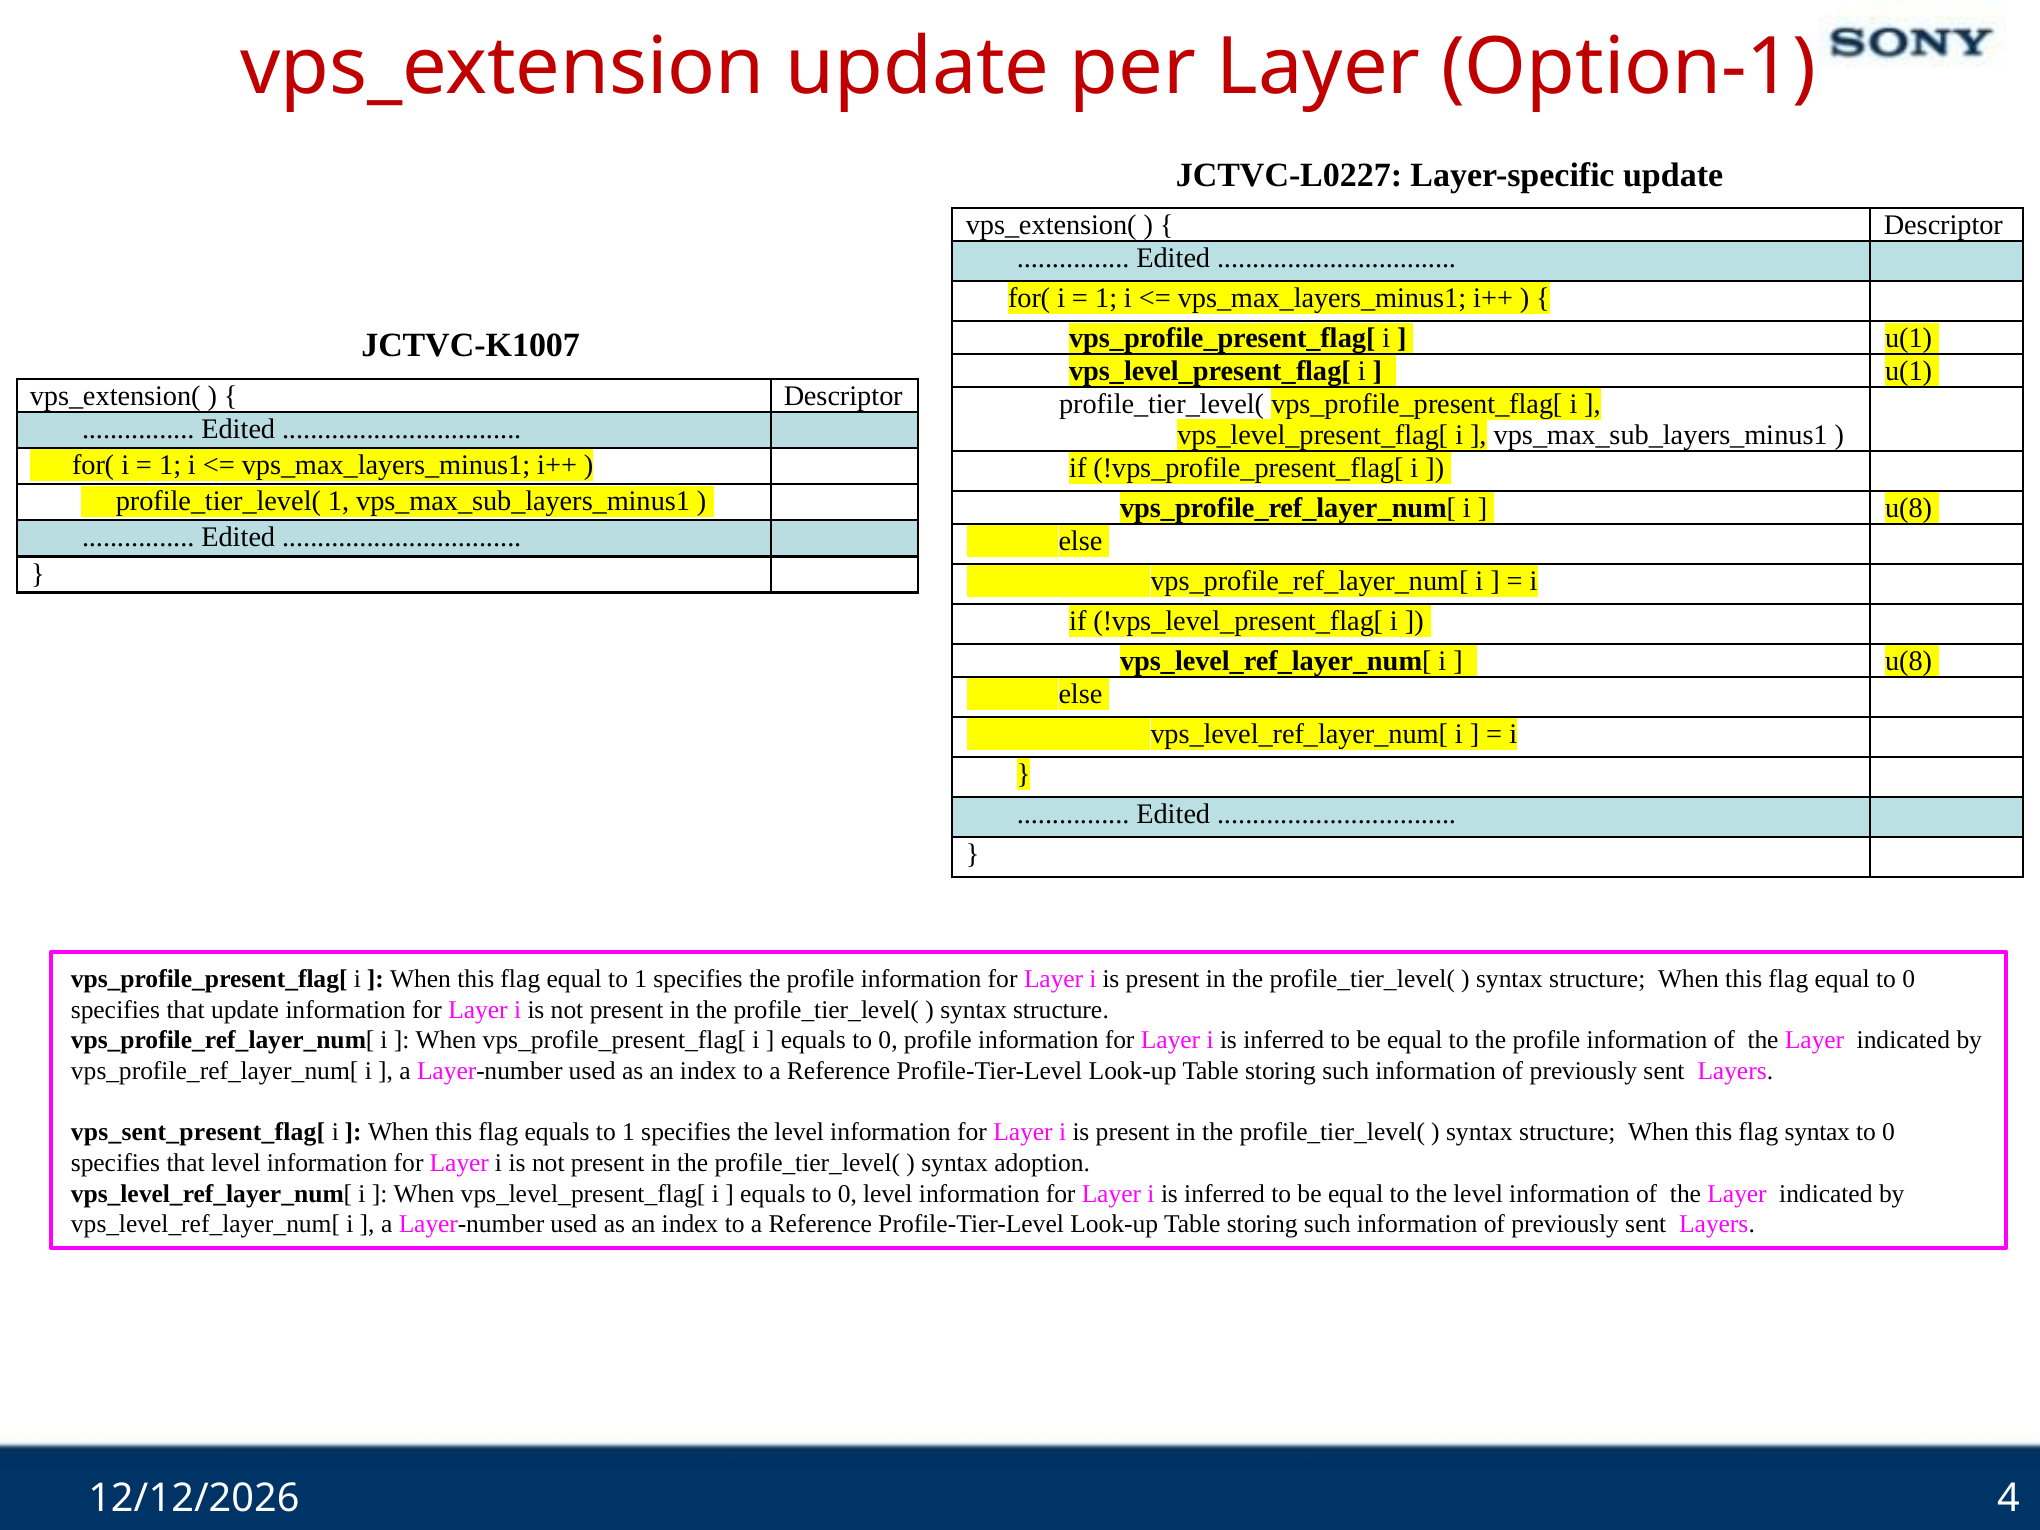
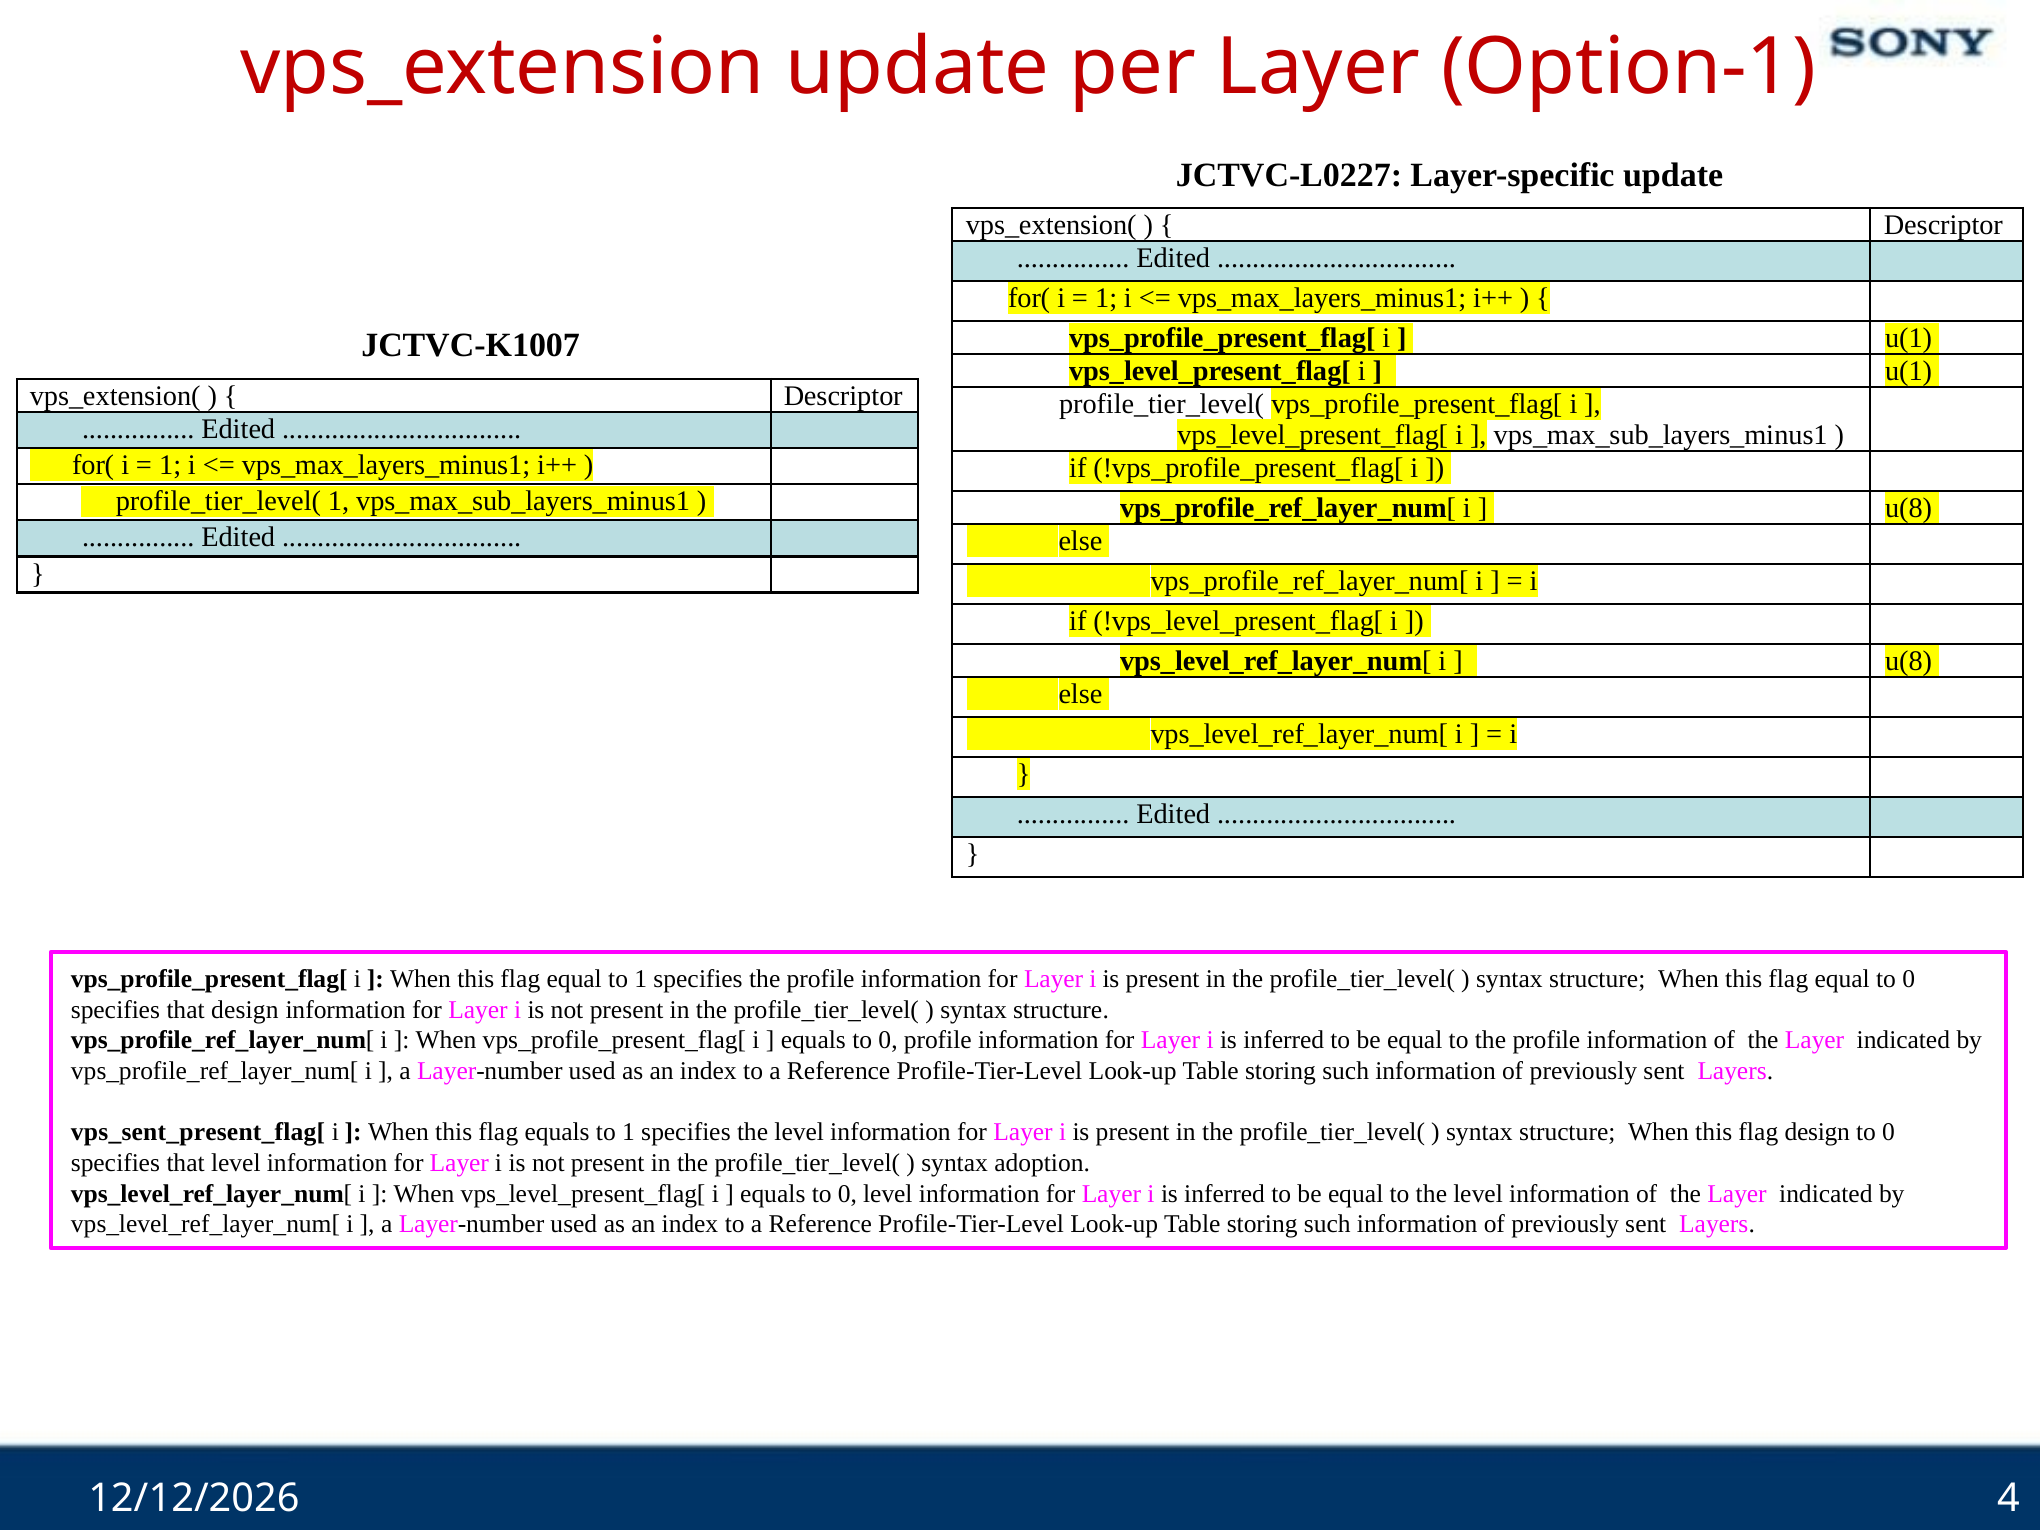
that update: update -> design (245, 1010)
flag syntax: syntax -> design (1817, 1132)
